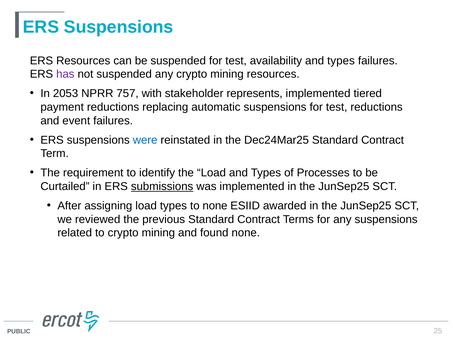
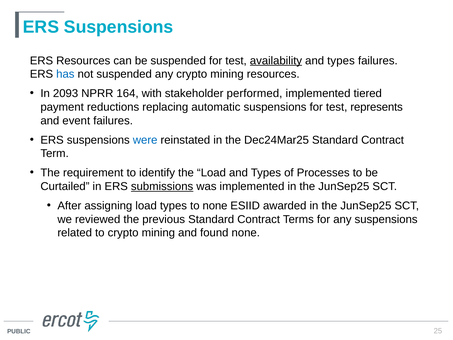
availability underline: none -> present (276, 61)
has colour: purple -> blue (65, 74)
2053: 2053 -> 2093 (66, 93)
757: 757 -> 164 (128, 93)
represents: represents -> performed (255, 93)
test reductions: reductions -> represents (377, 107)
